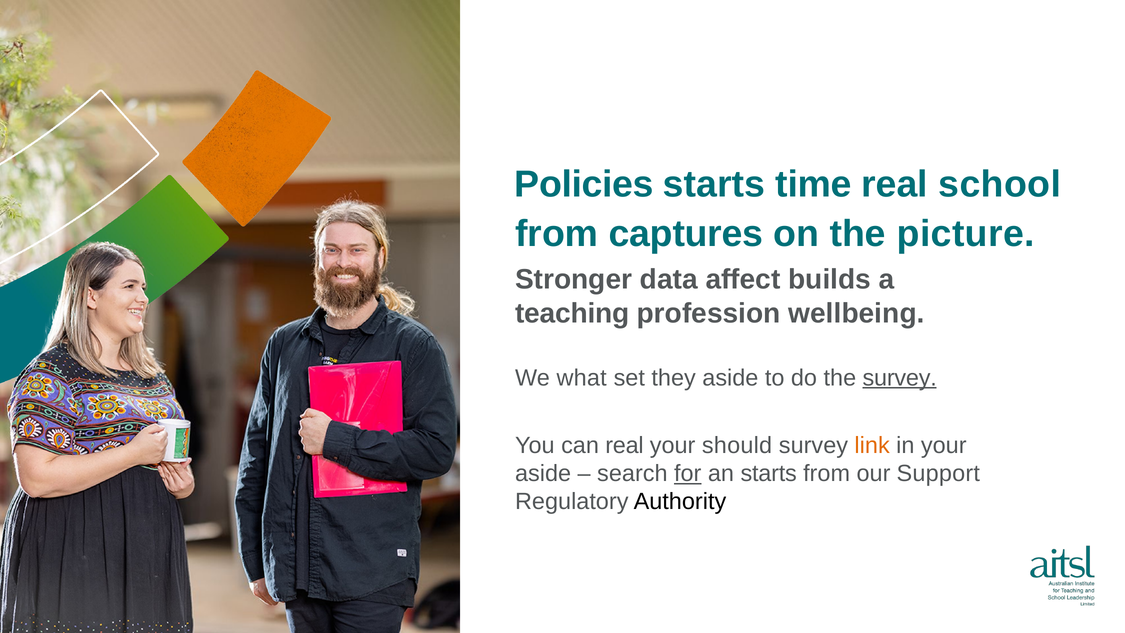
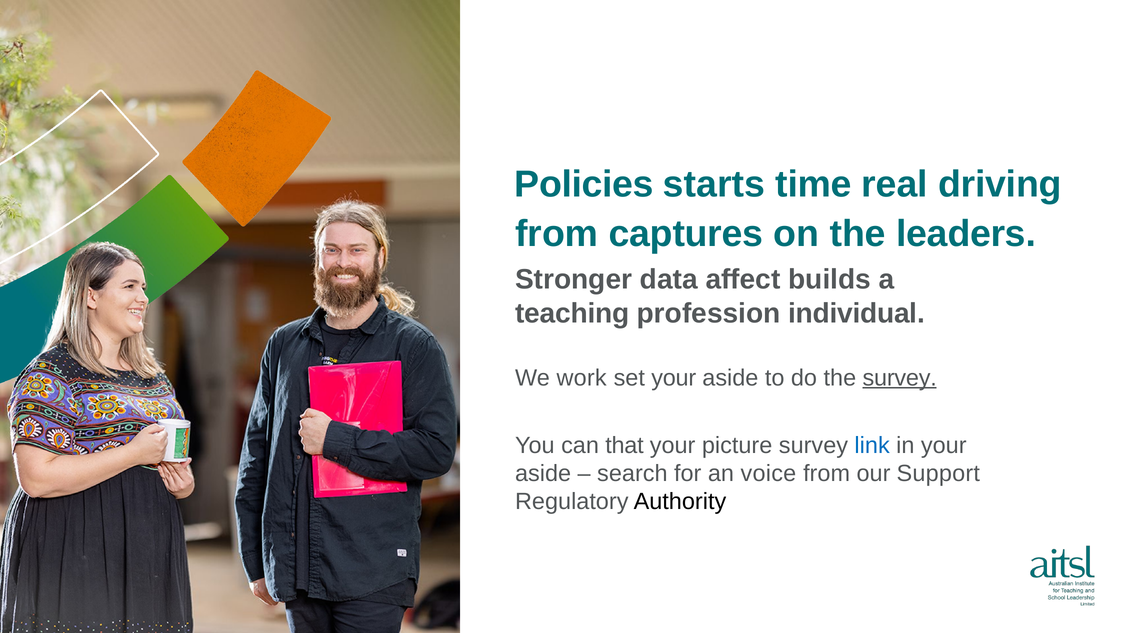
school: school -> driving (1000, 184)
picture: picture -> leaders (966, 234)
wellbeing: wellbeing -> individual (857, 313)
what: what -> work (582, 378)
set they: they -> your (674, 378)
can real: real -> that (624, 445)
should: should -> picture (737, 445)
link colour: orange -> blue (872, 445)
for underline: present -> none (688, 473)
an starts: starts -> voice (768, 473)
